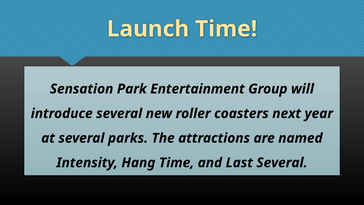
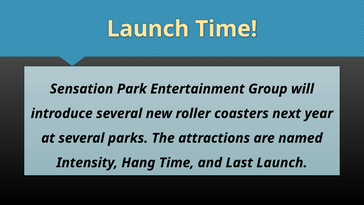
Last Several: Several -> Launch (282, 163)
